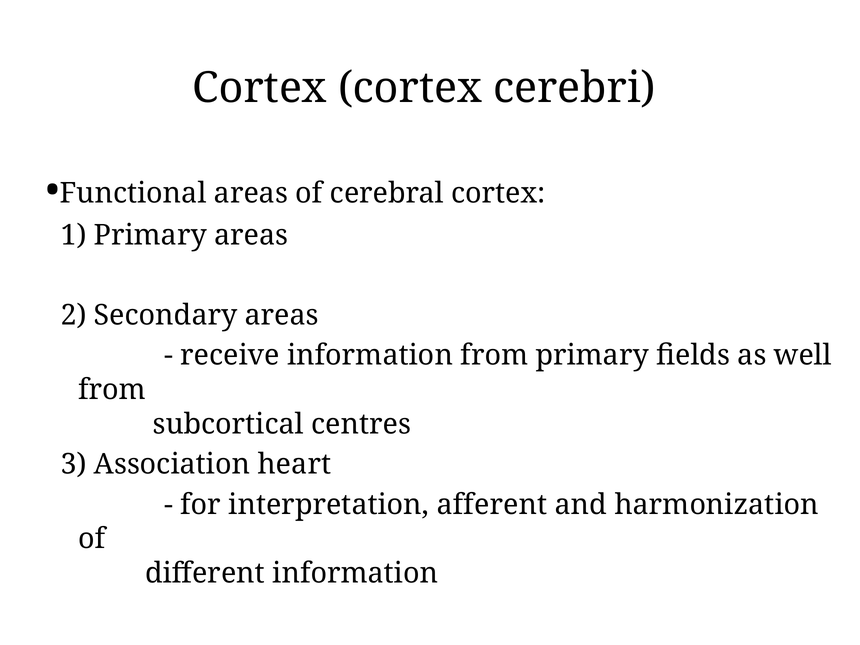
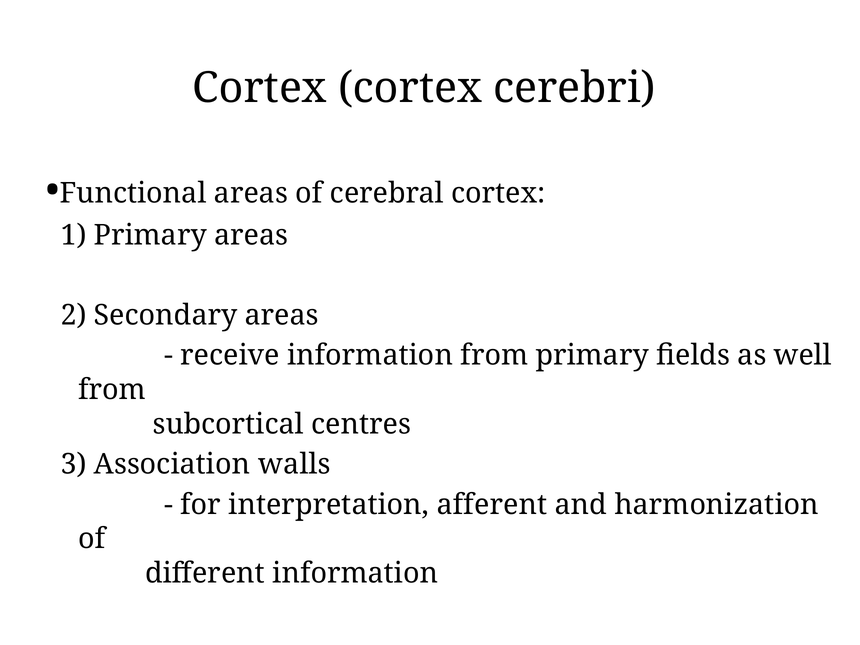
heart: heart -> walls (294, 464)
